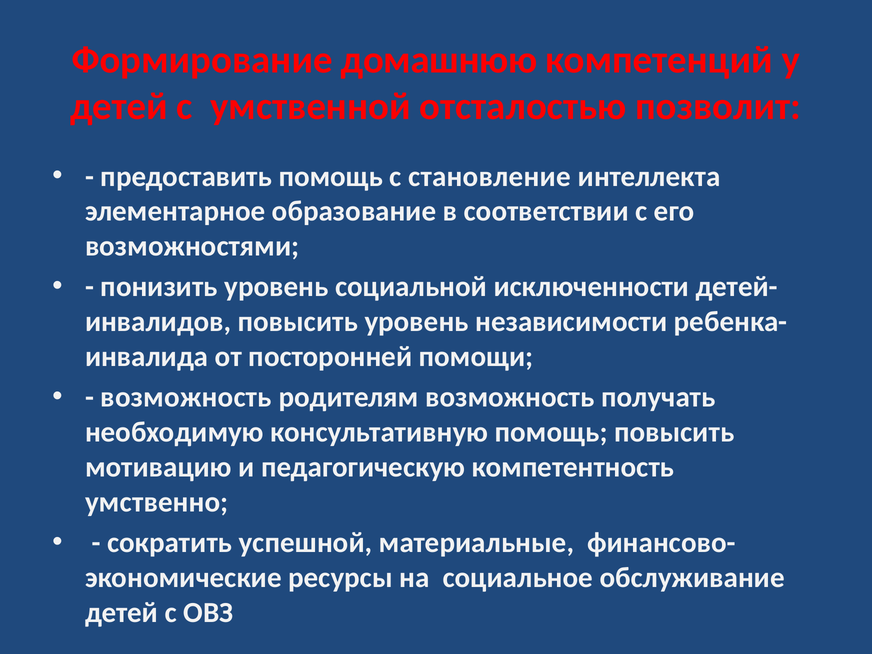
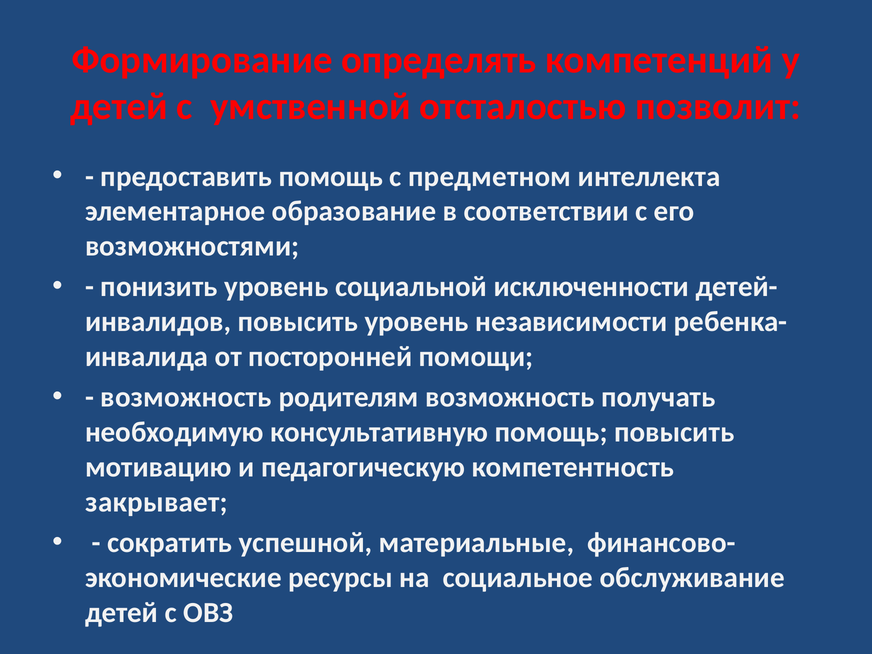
домашнюю: домашнюю -> определять (439, 60)
становление: становление -> предметном (490, 176)
умственно: умственно -> закрывает (157, 502)
